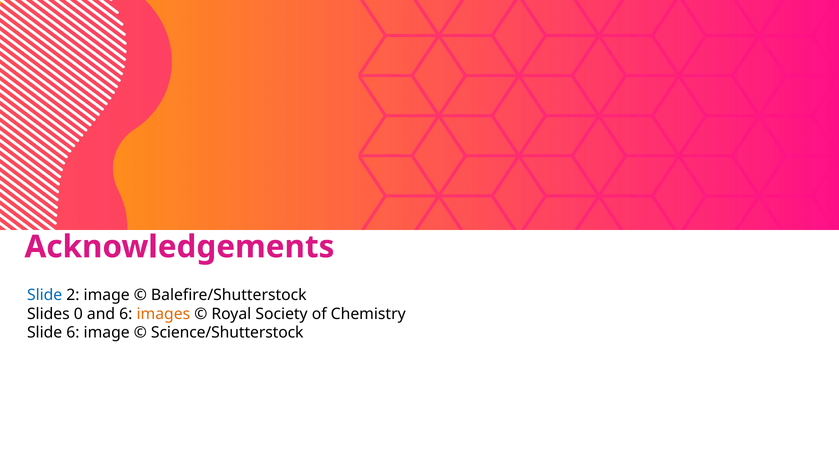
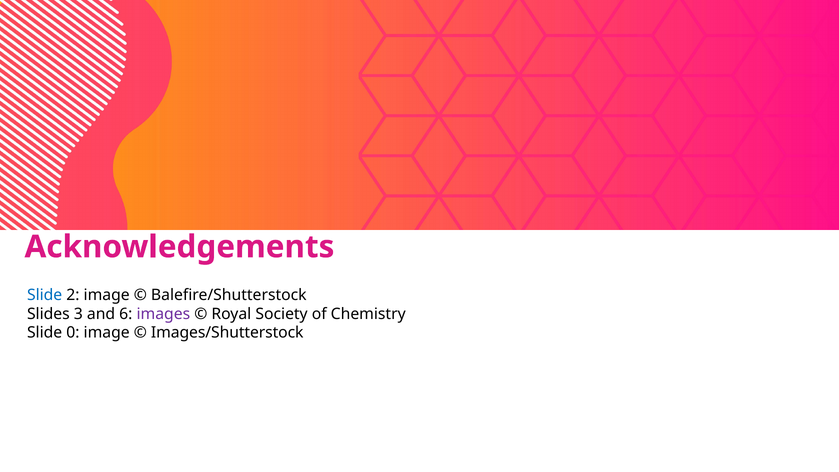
0: 0 -> 3 (78, 314)
images colour: orange -> purple (163, 314)
Slide 6: 6 -> 0 (73, 333)
Science/Shutterstock: Science/Shutterstock -> Images/Shutterstock (227, 333)
